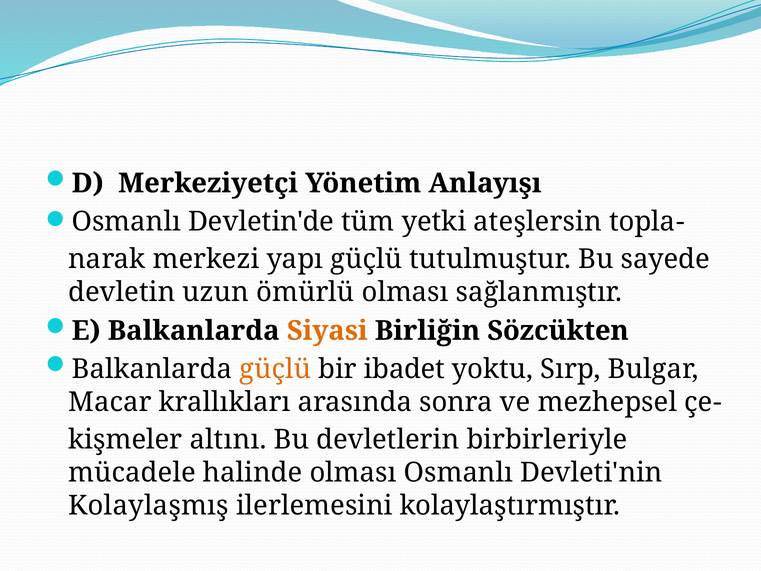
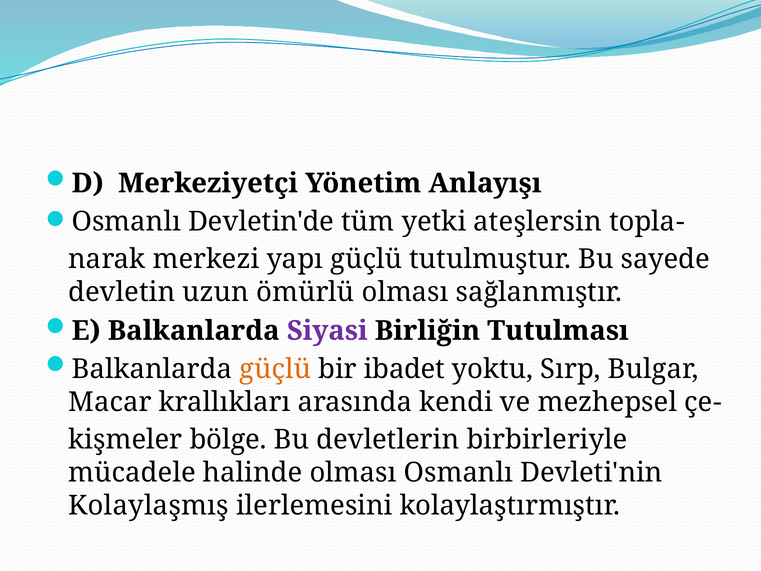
Siyasi colour: orange -> purple (327, 331)
Sözcükten: Sözcükten -> Tutulması (558, 331)
sonra: sonra -> kendi (456, 402)
altını: altını -> bölge (228, 440)
